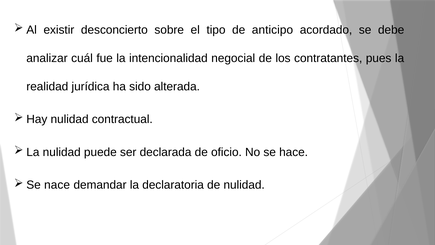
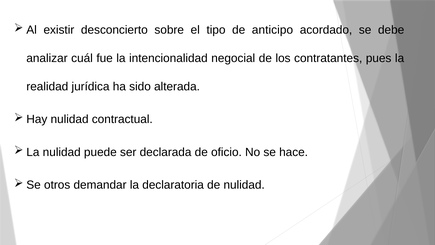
nace: nace -> otros (57, 185)
